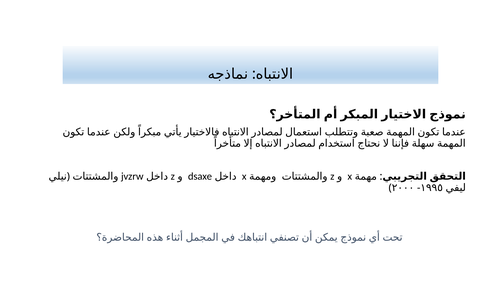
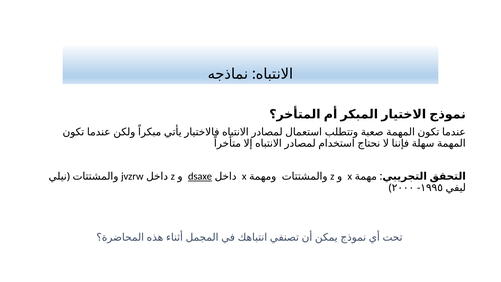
dsaxe underline: none -> present (200, 176)
